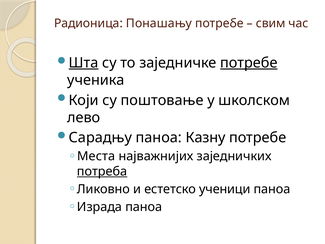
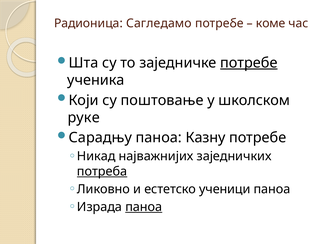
Понашању: Понашању -> Сагледамо (159, 23)
свим: свим -> коме (271, 23)
Шта underline: present -> none (84, 63)
лево: лево -> руке (84, 117)
Места: Места -> Никад (96, 156)
паноа underline: none -> present (144, 207)
